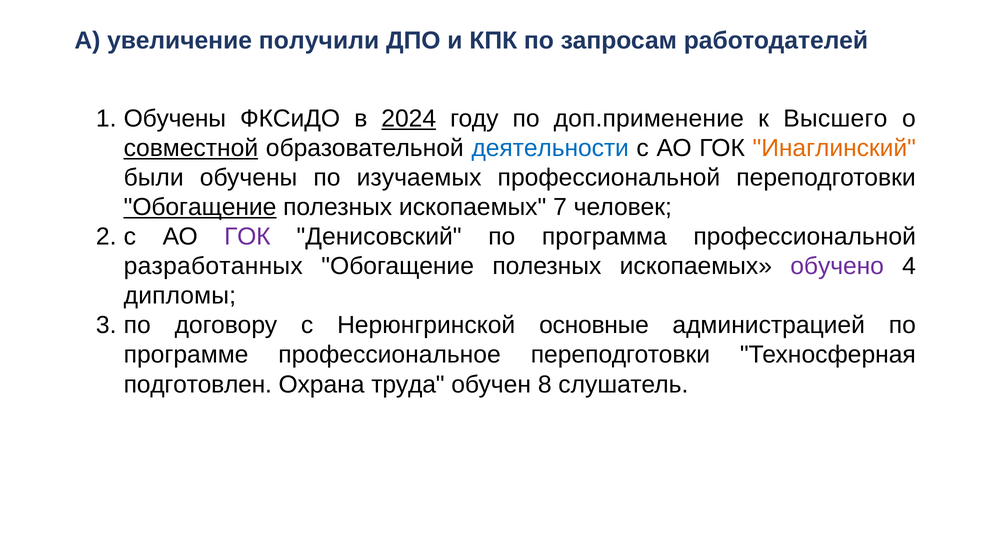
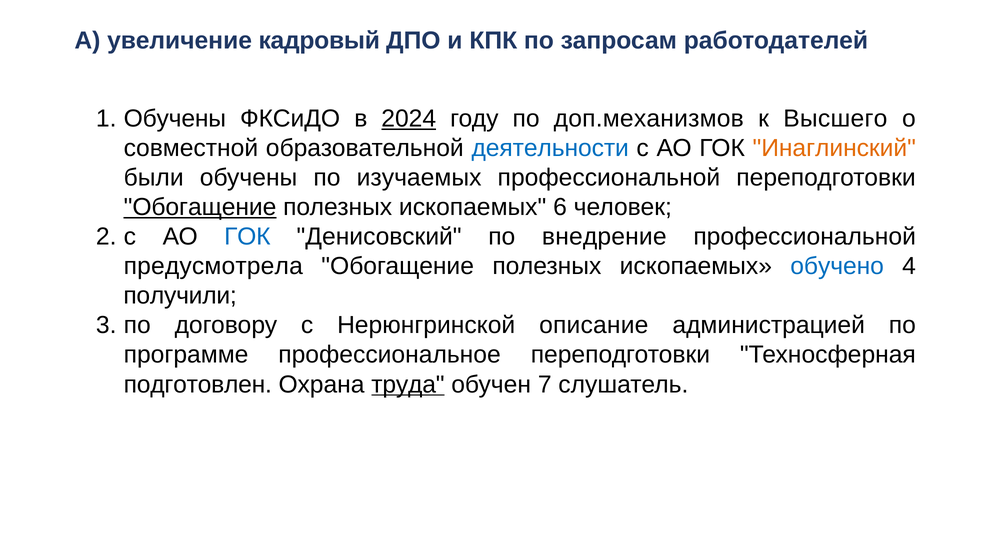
получили: получили -> кадровый (319, 41)
доп.применение: доп.применение -> доп.механизмов (649, 119)
совместной underline: present -> none (191, 148)
7: 7 -> 6 (560, 207)
ГОК colour: purple -> blue (247, 237)
программа: программа -> внедрение (604, 237)
разработанных: разработанных -> предусмотрела (213, 267)
обучено colour: purple -> blue (837, 267)
дипломы: дипломы -> получили (180, 296)
основные: основные -> описание (594, 326)
труда underline: none -> present (408, 385)
8: 8 -> 7 (545, 385)
